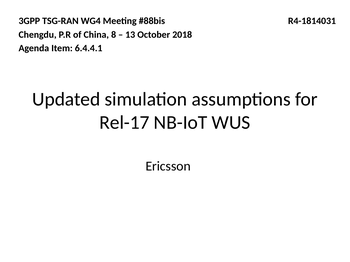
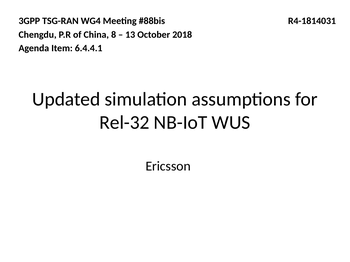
Rel-17: Rel-17 -> Rel-32 (124, 123)
